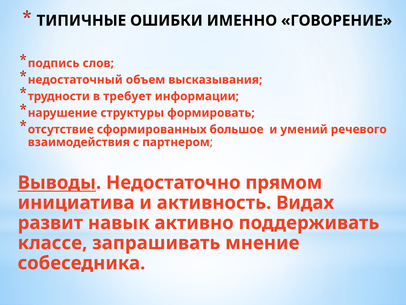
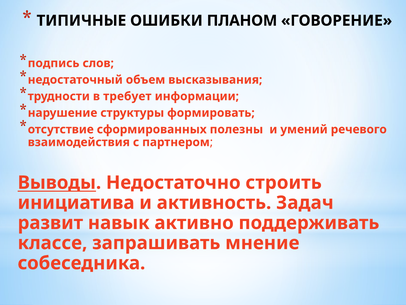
ИМЕННО: ИМЕННО -> ПЛАНОМ (242, 21)
большое: большое -> полезны (236, 129)
прямом: прямом -> строить (284, 182)
Видах: Видах -> Задач (305, 202)
